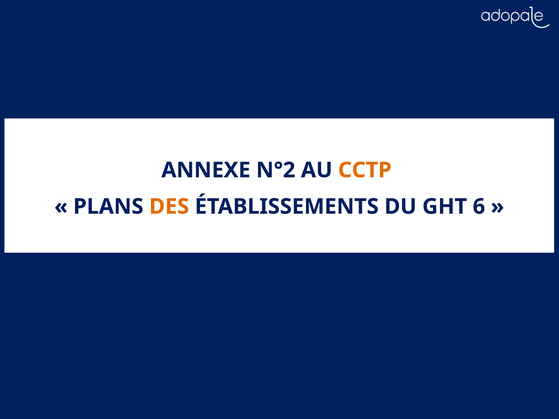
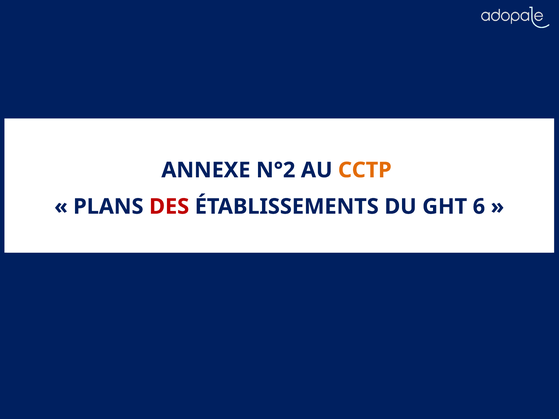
DES colour: orange -> red (169, 207)
